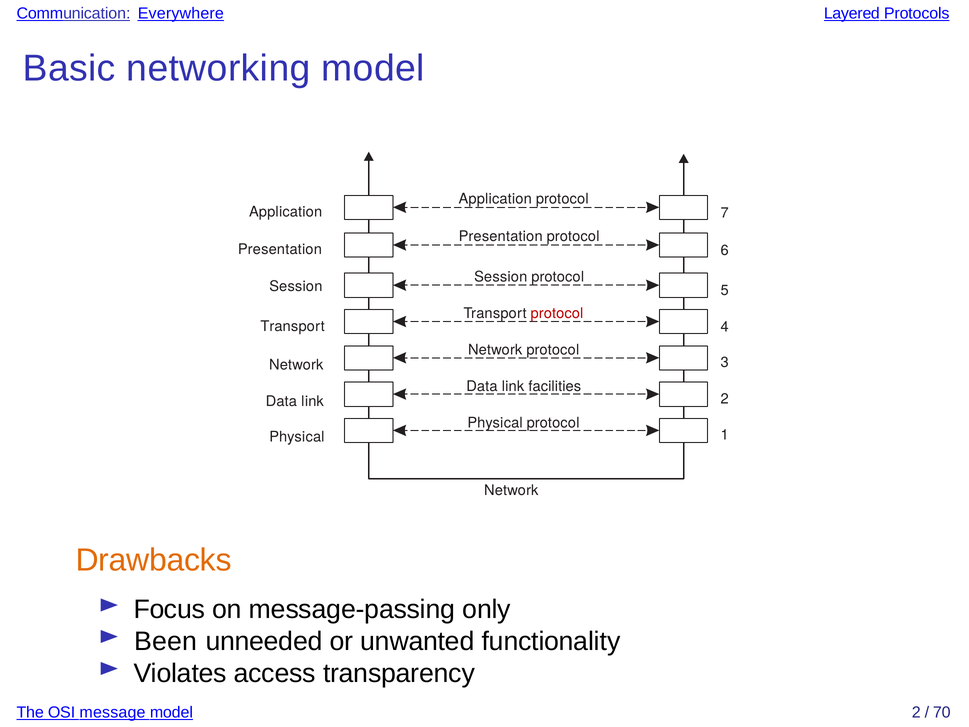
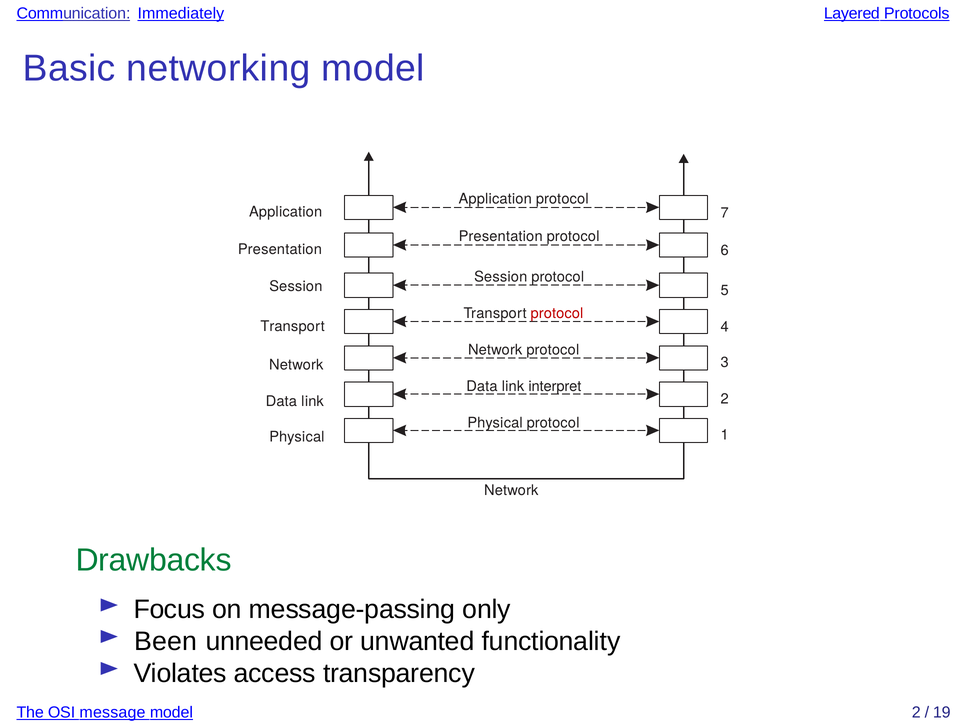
Everywhere: Everywhere -> Immediately (181, 13)
facilities: facilities -> interpret (555, 387)
Drawbacks colour: orange -> green (154, 561)
70: 70 -> 19 (942, 713)
